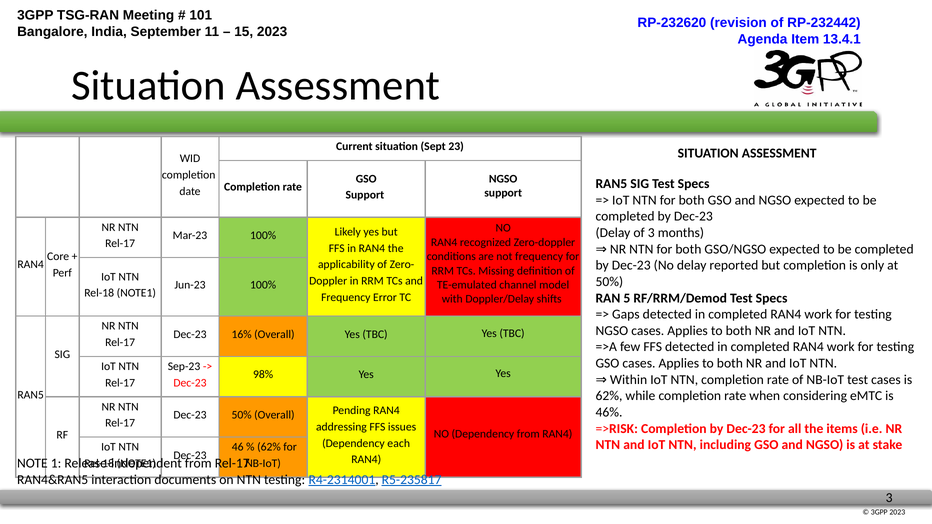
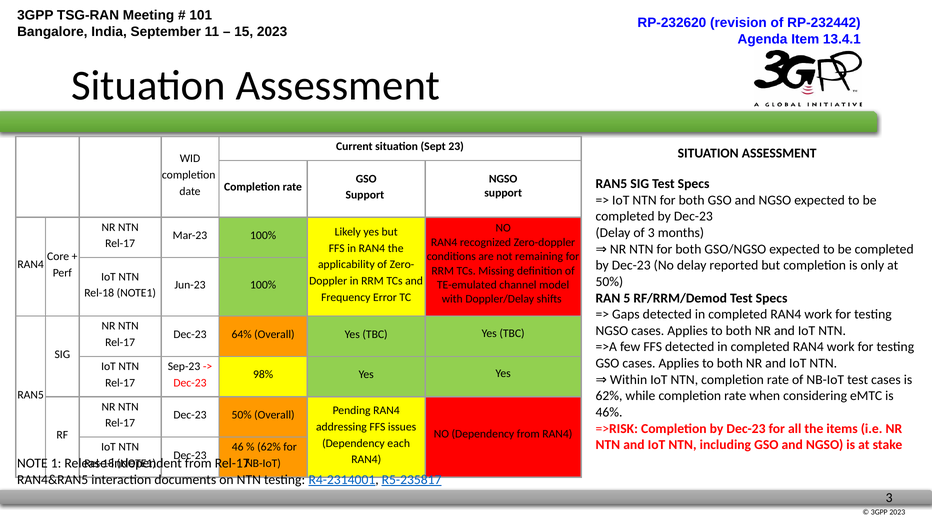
not frequency: frequency -> remaining (539, 257)
16%: 16% -> 64% (242, 334)
